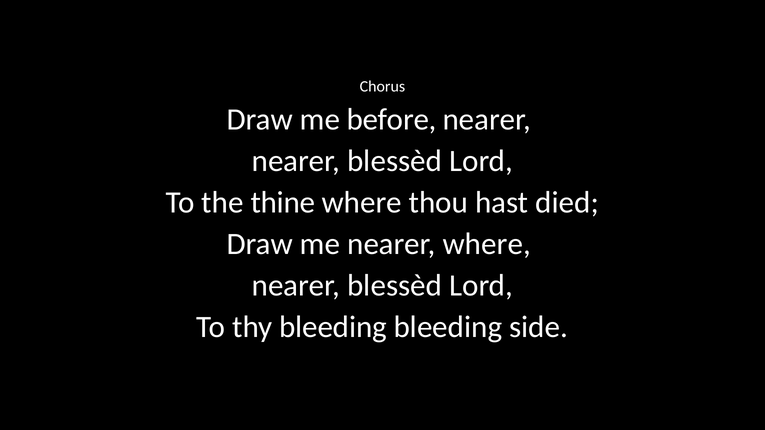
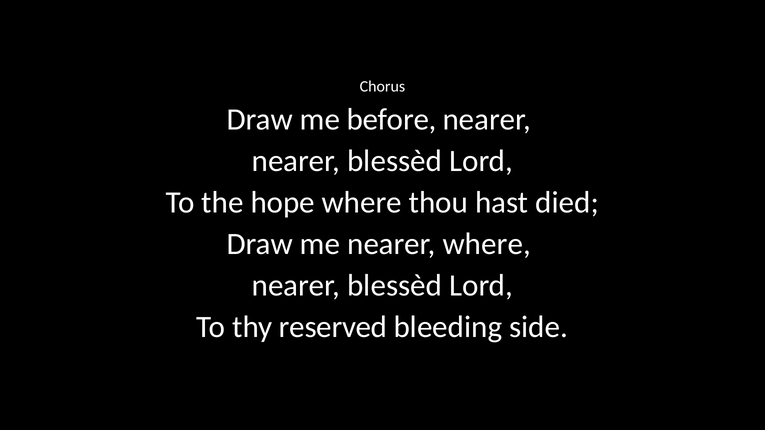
thine: thine -> hope (283, 203)
thy bleeding: bleeding -> reserved (333, 327)
